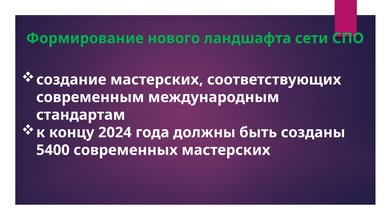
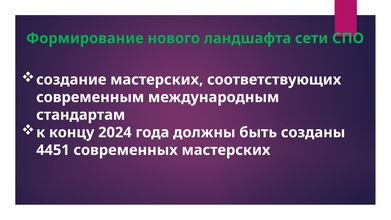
5400: 5400 -> 4451 (53, 150)
